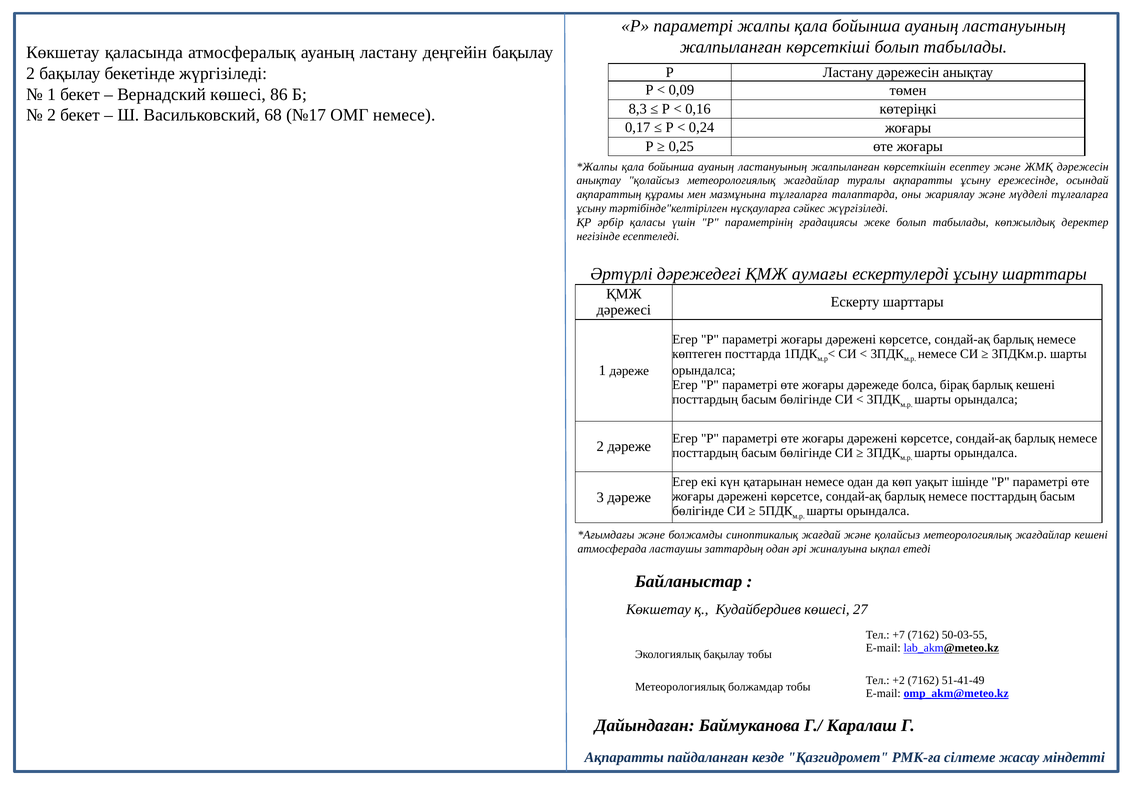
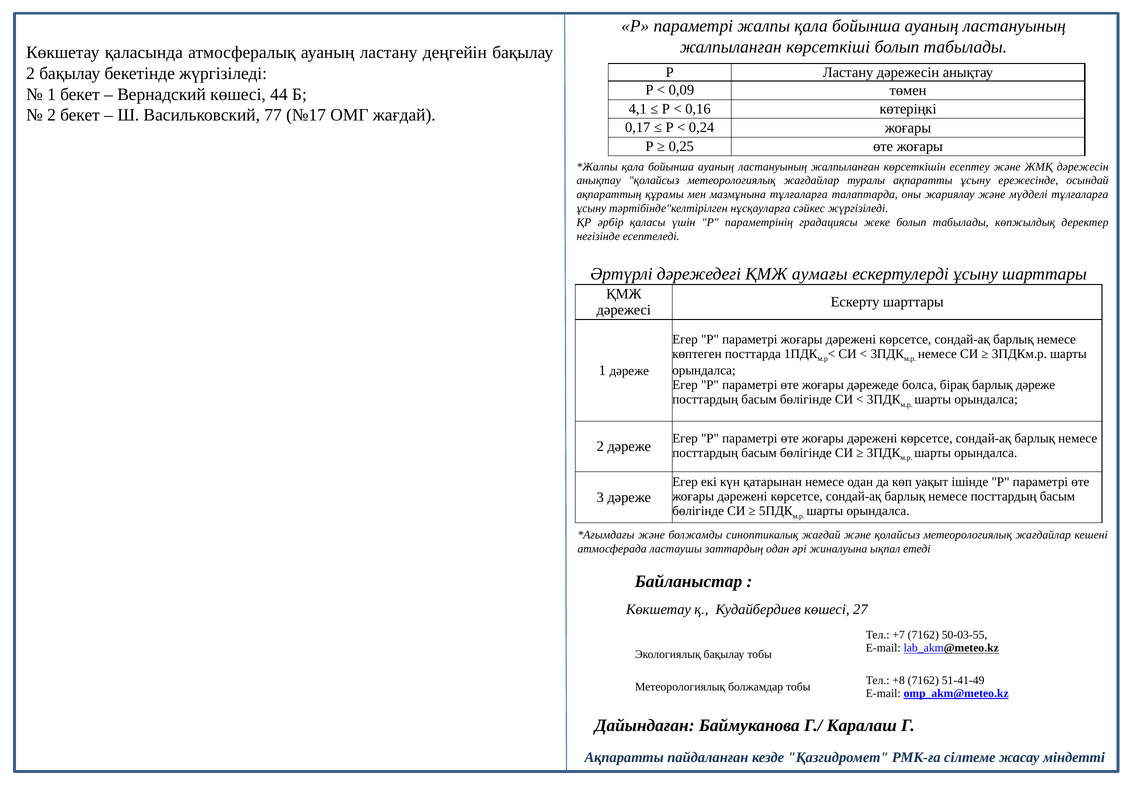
86: 86 -> 44 (279, 94)
8,3: 8,3 -> 4,1 (638, 109)
68: 68 -> 77 (273, 115)
ОМГ немесе: немесе -> жағдай (404, 115)
барлық кешені: кешені -> дәреже (1035, 385)
+2: +2 -> +8 (899, 680)
